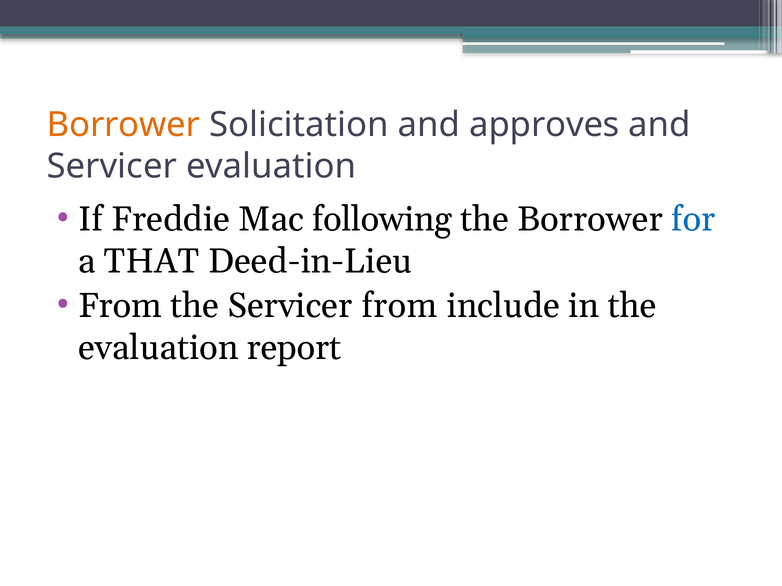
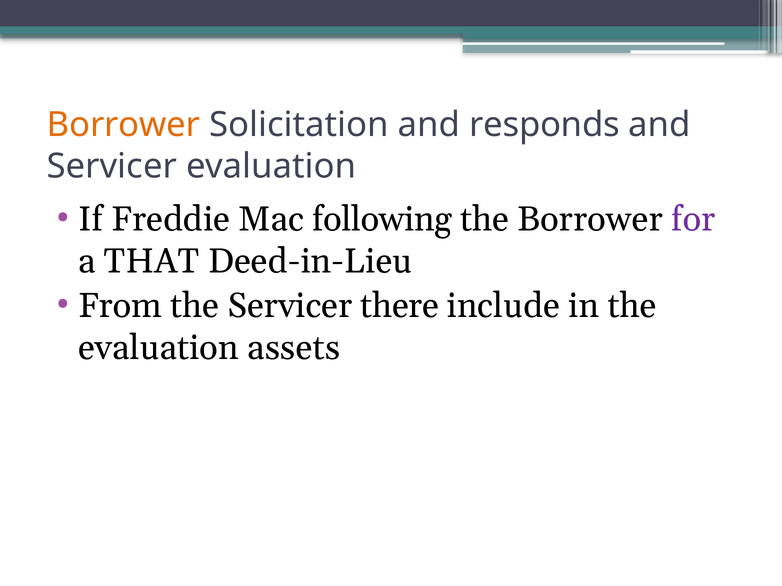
approves: approves -> responds (545, 125)
for colour: blue -> purple (693, 220)
Servicer from: from -> there (400, 306)
report: report -> assets (294, 348)
